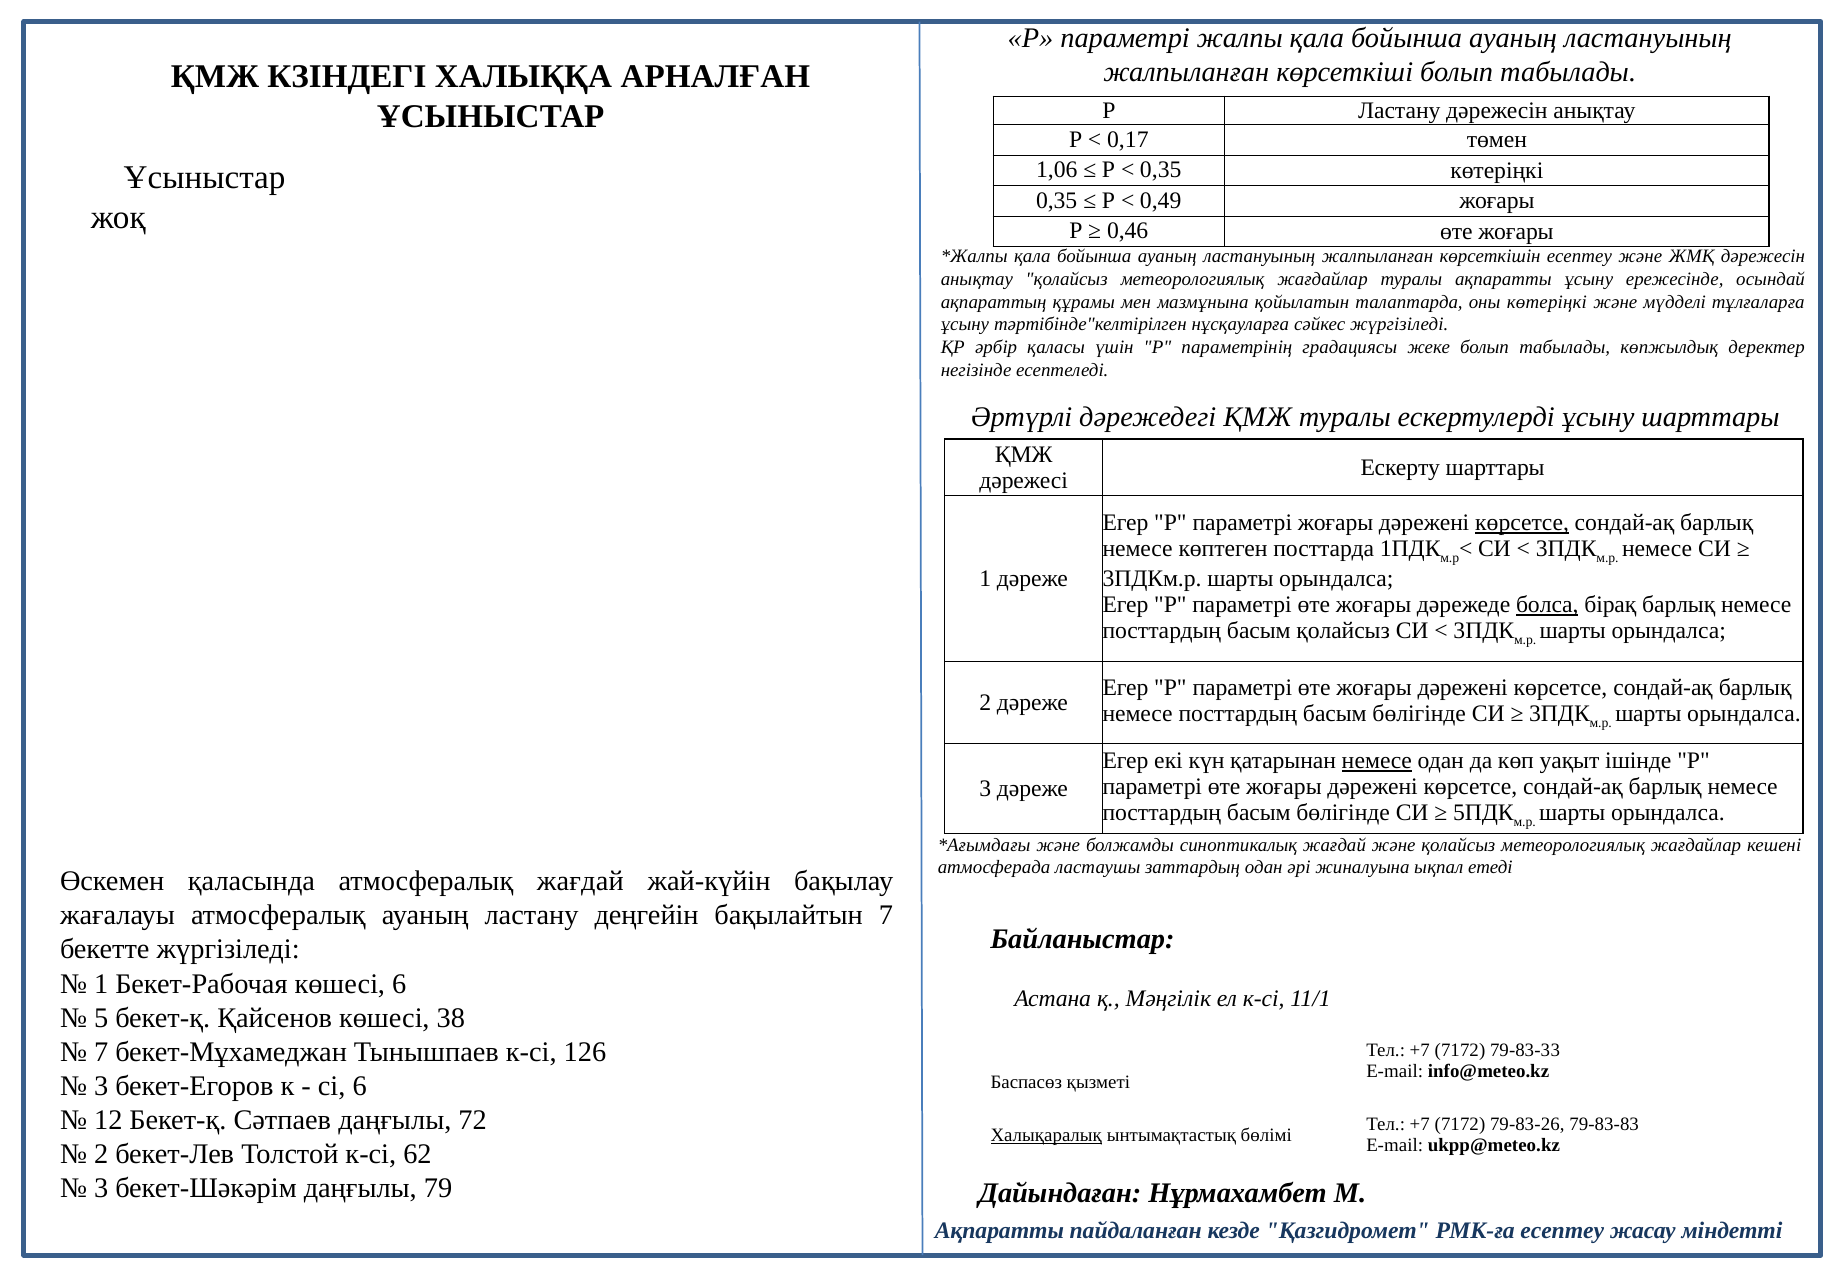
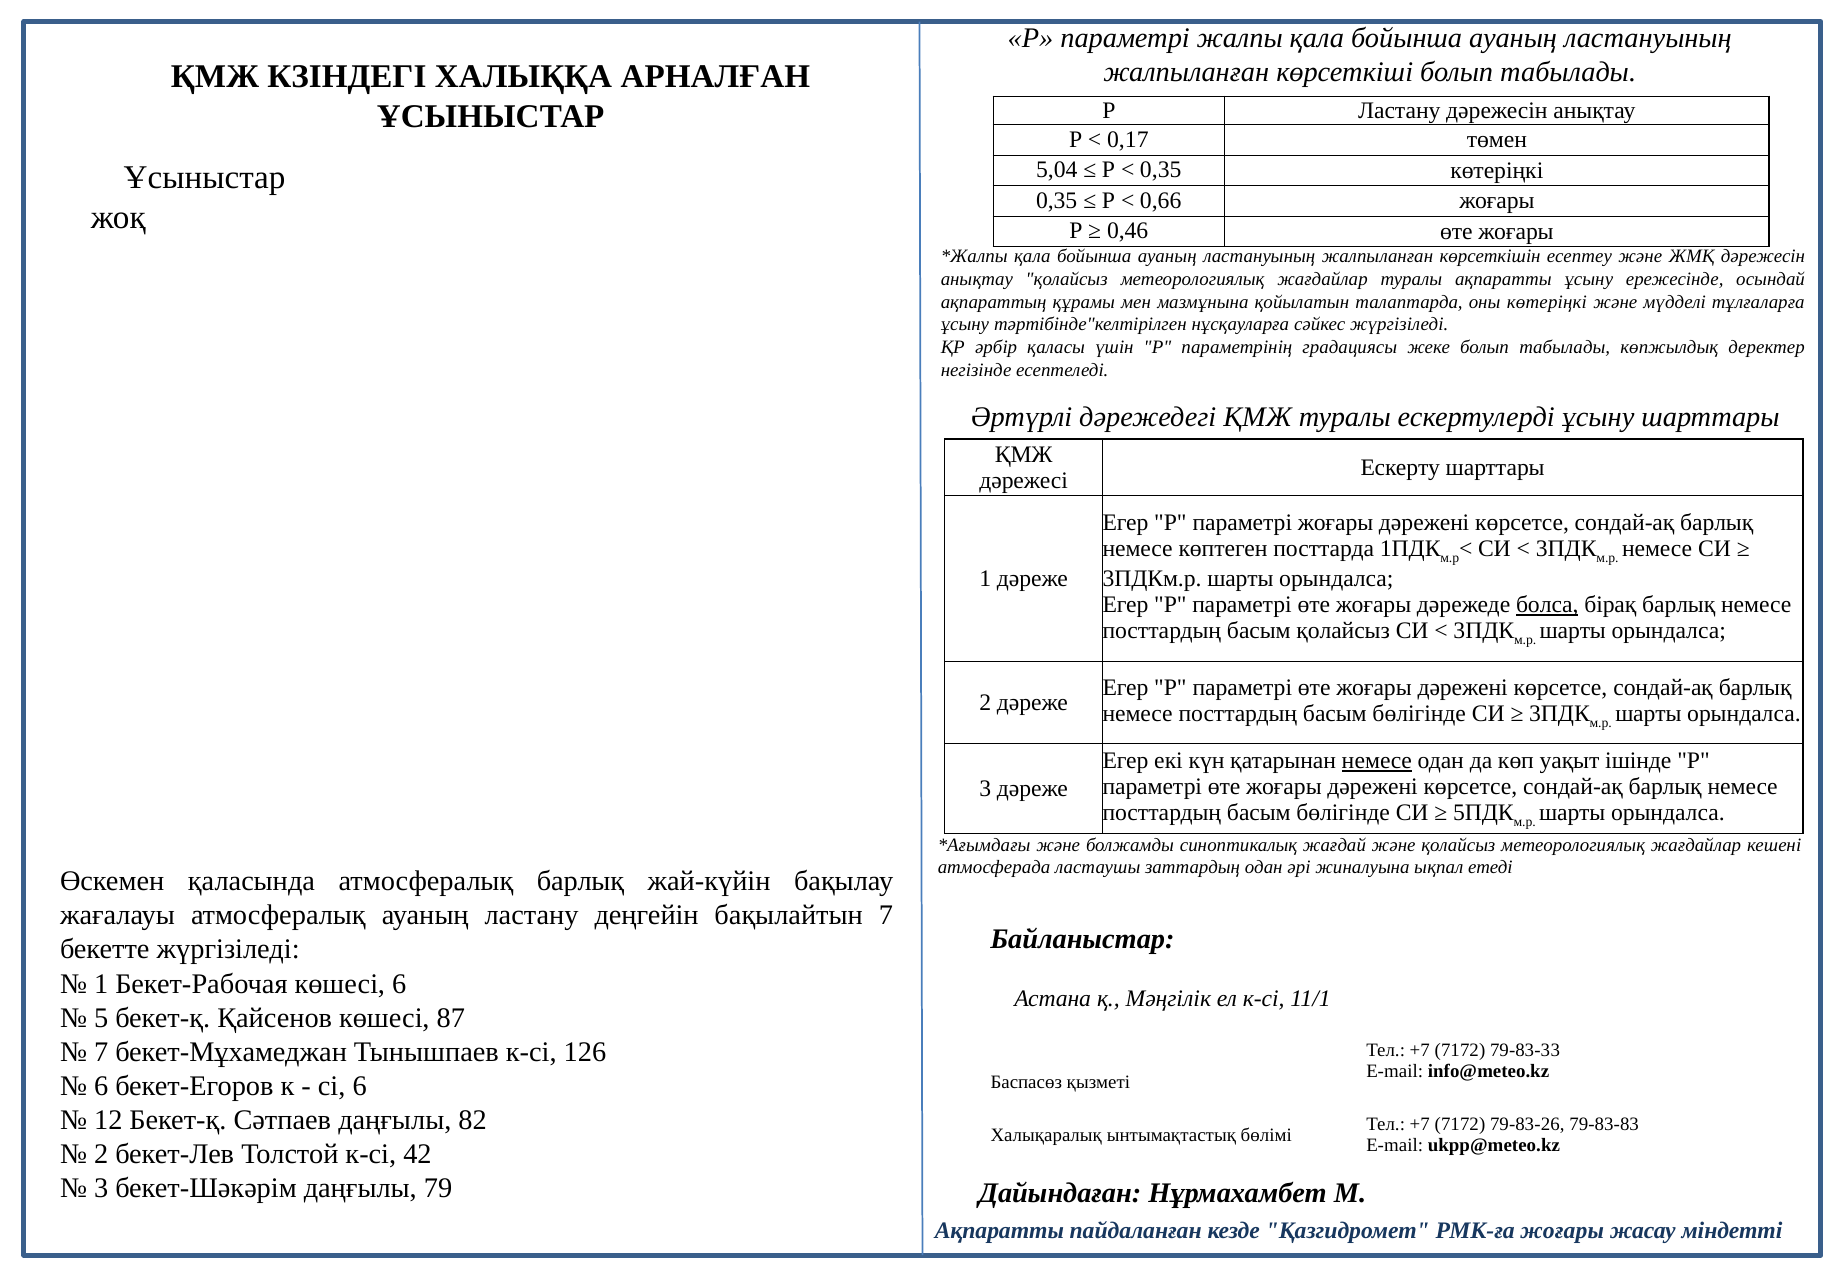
1,06: 1,06 -> 5,04 (1057, 170)
0,49: 0,49 -> 0,66 (1161, 201)
көрсетсе underline: present -> none (1522, 523)
атмосфералық жағдай: жағдай -> барлық (581, 882)
38: 38 -> 87 (451, 1018)
3: 3 -> 6 (101, 1086)
72: 72 -> 82 (473, 1120)
Халықаралық underline: present -> none (1046, 1135)
62: 62 -> 42 (417, 1154)
РМК-ға есептеу: есептеу -> жоғары (1562, 1231)
